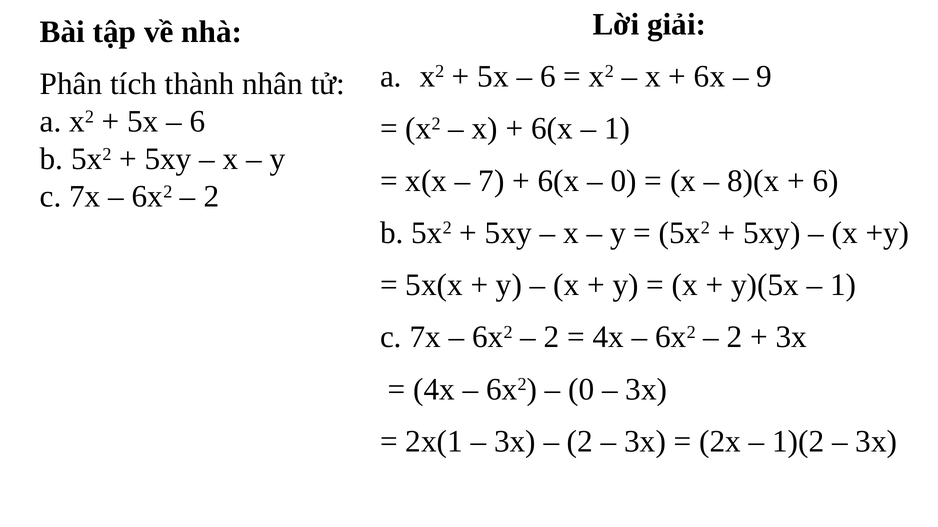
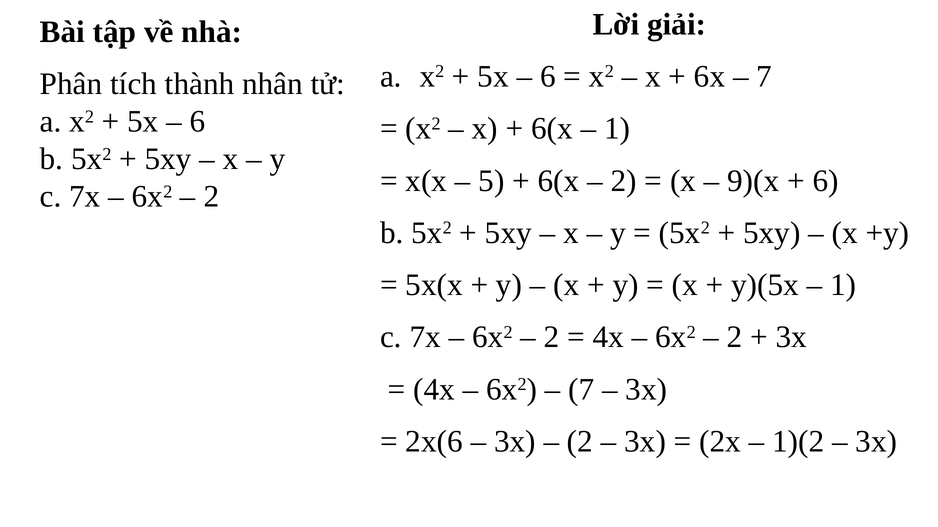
9: 9 -> 7 (764, 77)
7: 7 -> 5 (491, 181)
0: 0 -> 2 (624, 181)
8)(x: 8)(x -> 9)(x (753, 181)
0: 0 -> 7 (581, 390)
2x(1: 2x(1 -> 2x(6 (434, 442)
